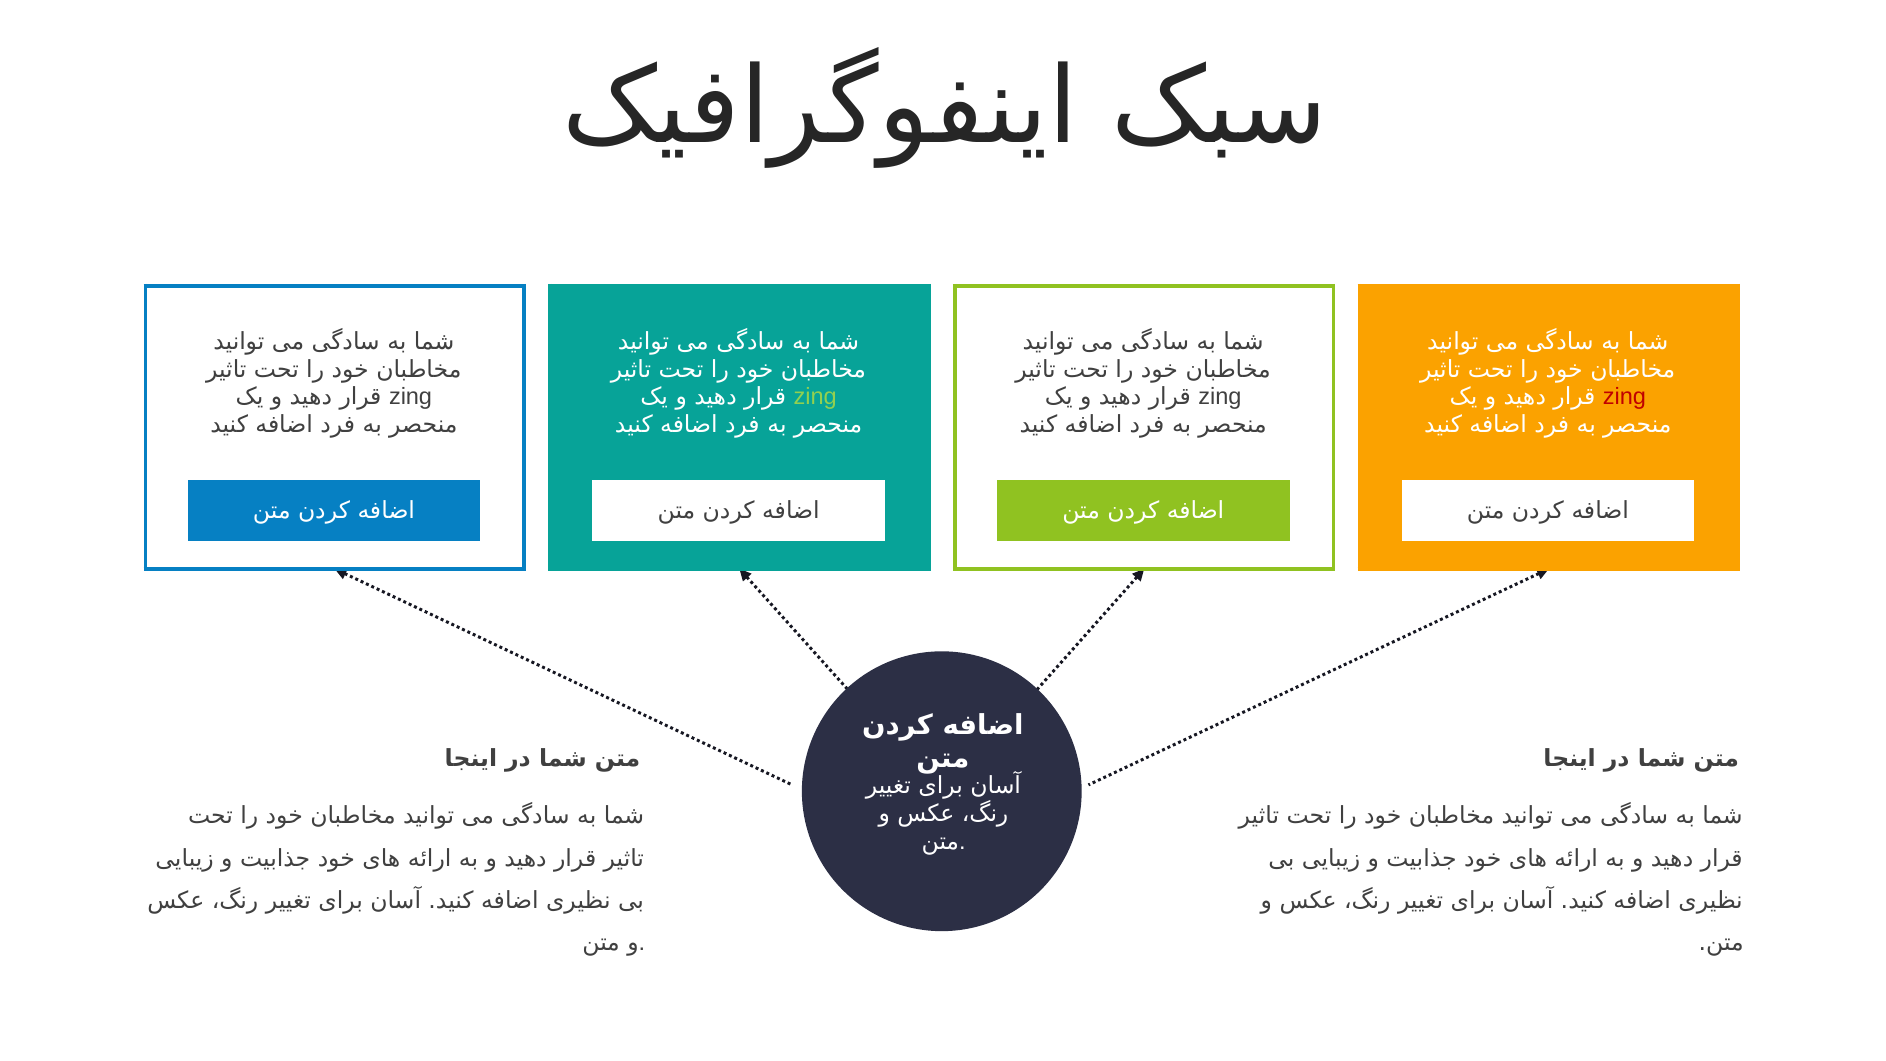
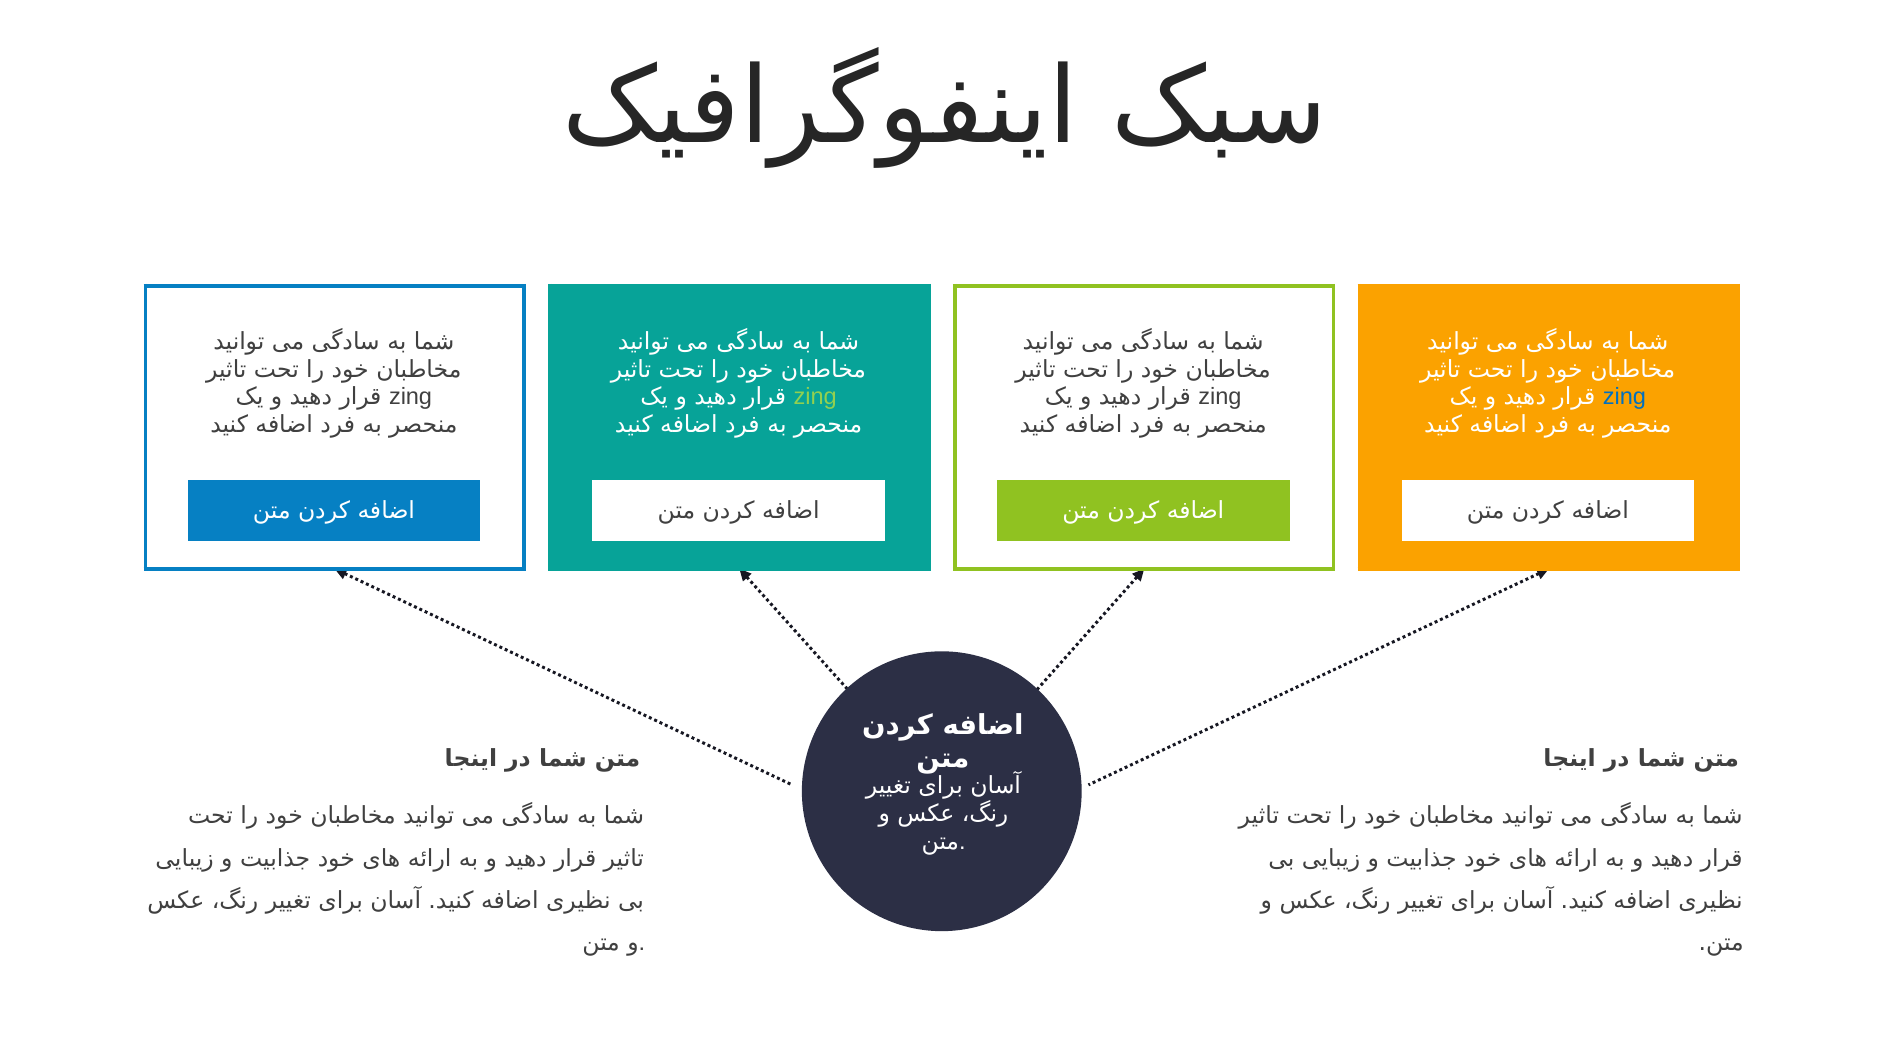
zing colour: red -> blue (1625, 397)
